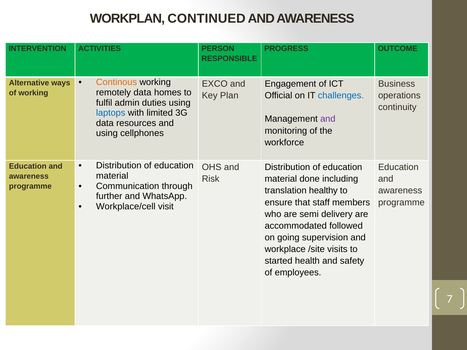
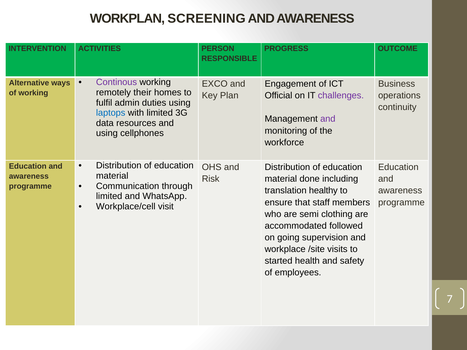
CONTINUED: CONTINUED -> SCREENING (207, 19)
Continous colour: orange -> purple (117, 82)
remotely data: data -> their (142, 93)
challenges colour: blue -> purple (341, 96)
further: further -> limited (109, 196)
delivery: delivery -> clothing (337, 214)
